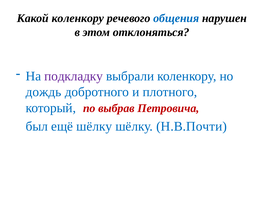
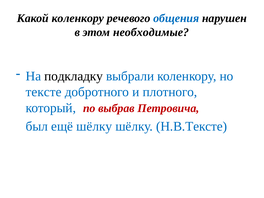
отклоняться: отклоняться -> необходимые (151, 32)
подкладку colour: purple -> black (74, 76)
дождь: дождь -> тексте (44, 92)
Н.В.Почти: Н.В.Почти -> Н.В.Тексте (192, 126)
